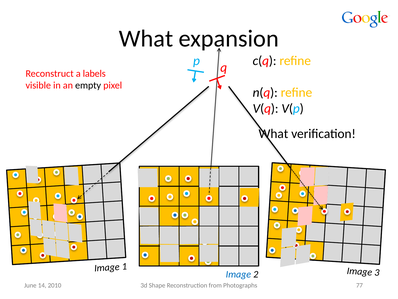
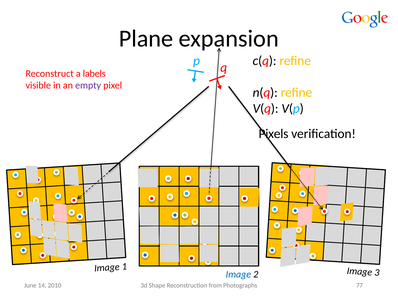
What: What -> Plane (146, 39)
empty colour: black -> purple (88, 85)
What: What -> Pixels (274, 134)
